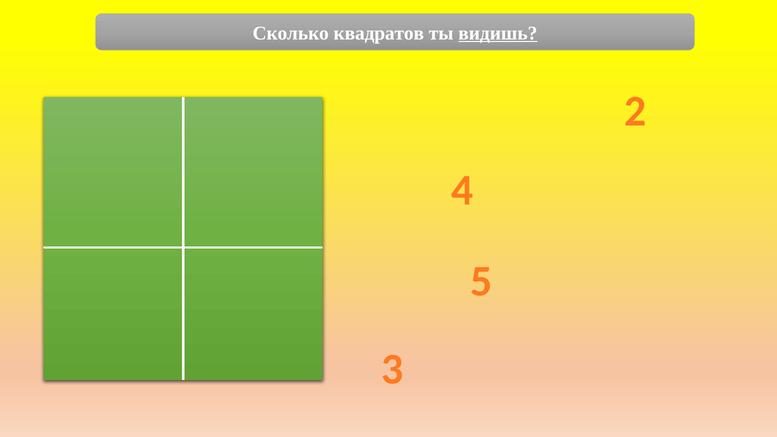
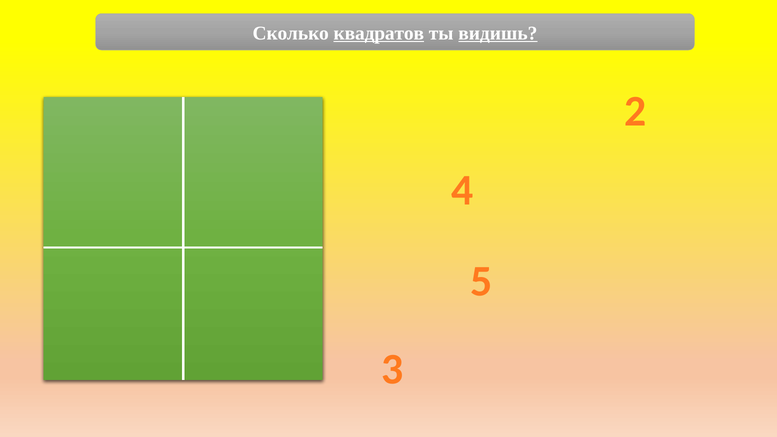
квадратов underline: none -> present (379, 33)
